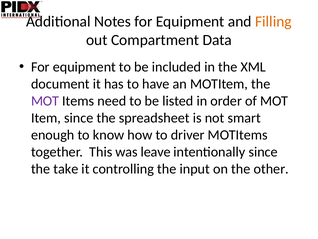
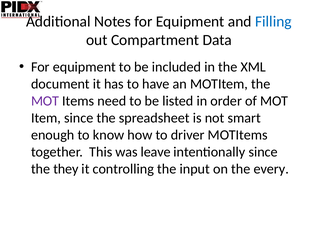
Filling colour: orange -> blue (273, 21)
take: take -> they (66, 168)
other: other -> every (271, 168)
